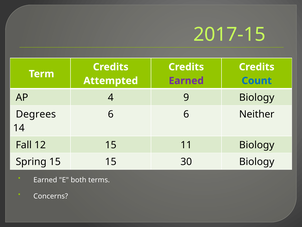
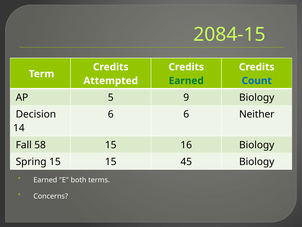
2017-15: 2017-15 -> 2084-15 (229, 34)
Earned colour: purple -> green (186, 81)
4: 4 -> 5 (111, 97)
Degrees: Degrees -> Decision (36, 114)
12: 12 -> 58 (40, 145)
11: 11 -> 16 (186, 145)
30: 30 -> 45 (186, 161)
